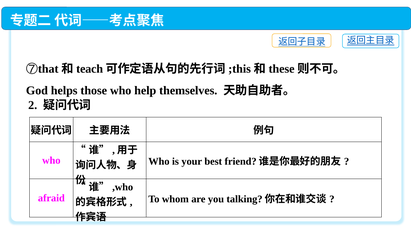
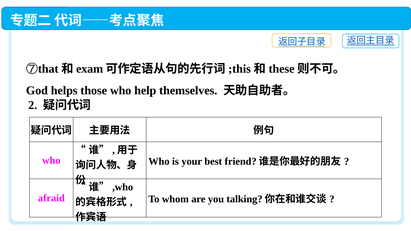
teach: teach -> exam (90, 69)
